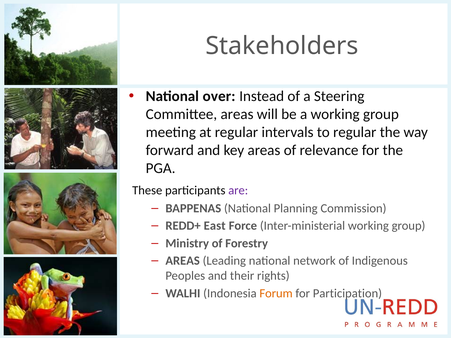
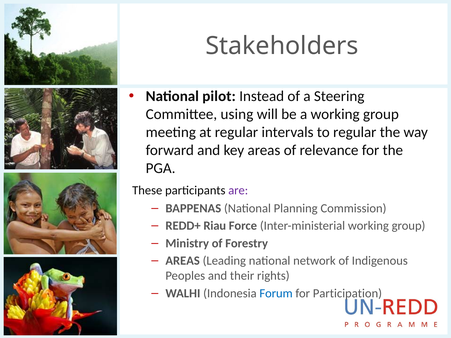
over: over -> pilot (219, 96)
Committee areas: areas -> using (237, 114)
East: East -> Riau (215, 226)
Forum colour: orange -> blue (276, 294)
